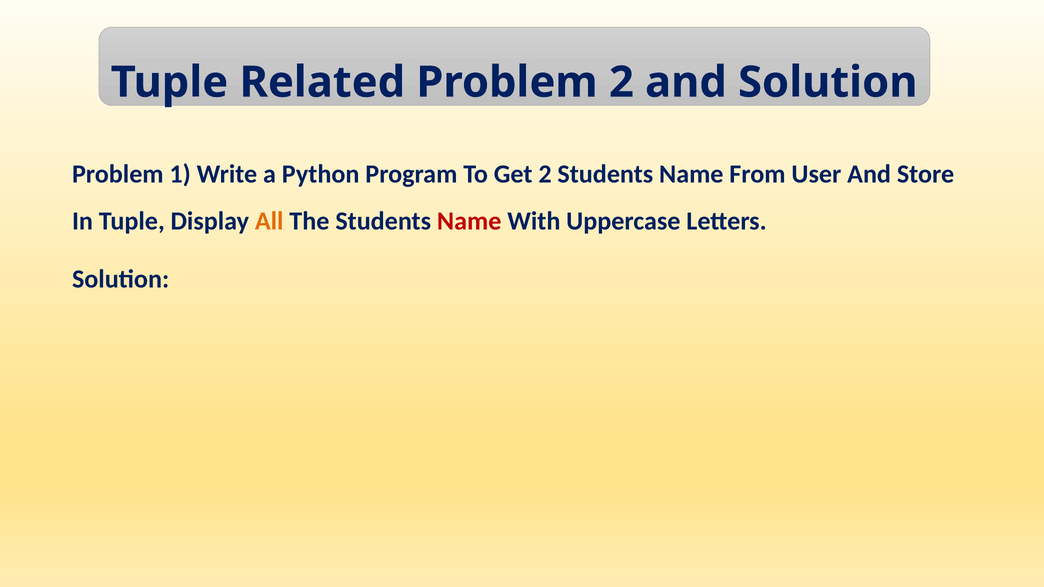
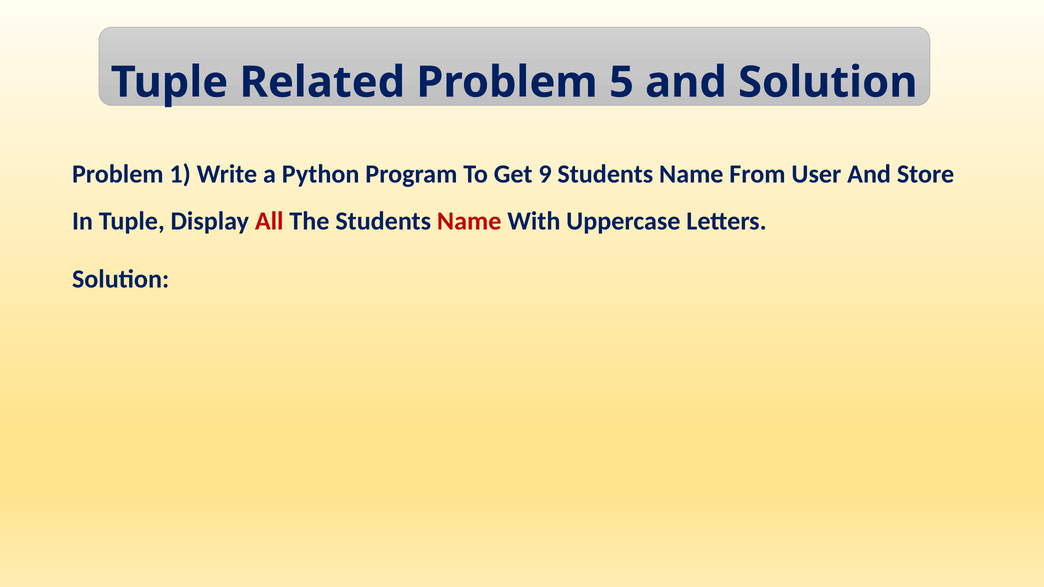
Problem 2: 2 -> 5 (621, 82)
Get 2: 2 -> 9 (545, 174)
All colour: orange -> red (269, 221)
